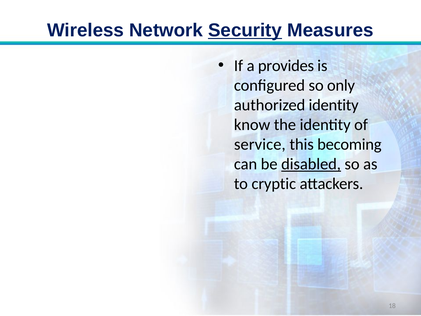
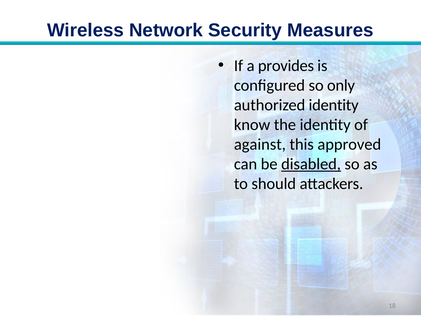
Security underline: present -> none (245, 30)
service: service -> against (260, 144)
becoming: becoming -> approved (349, 144)
cryptic: cryptic -> should (274, 184)
